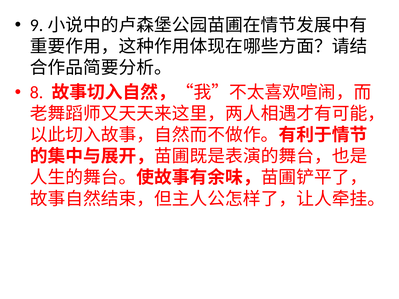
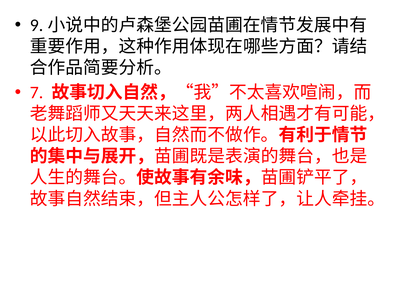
8: 8 -> 7 (37, 93)
